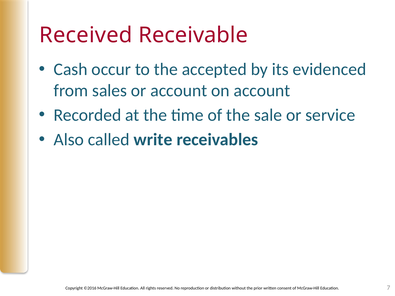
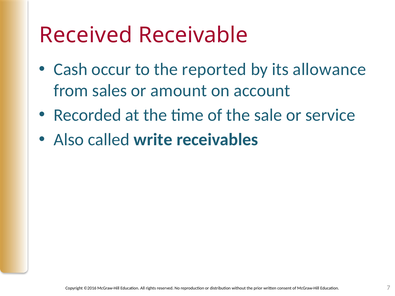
accepted: accepted -> reported (214, 70)
evidenced: evidenced -> allowance (329, 70)
or account: account -> amount (179, 91)
